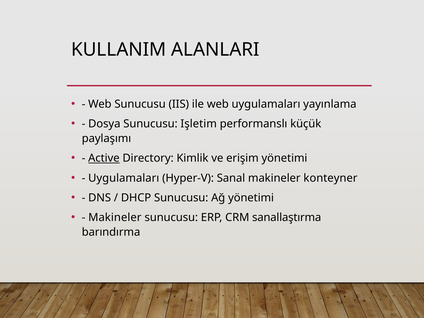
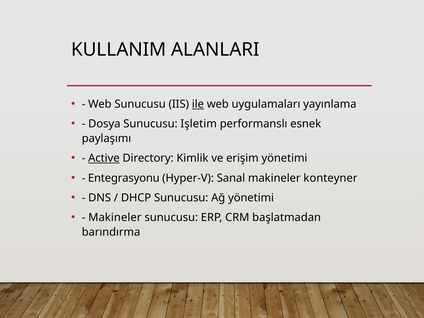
ile underline: none -> present (198, 104)
küçük: küçük -> esnek (306, 124)
Uygulamaları: Uygulamaları -> Entegrasyonu (124, 178)
sanallaştırma: sanallaştırma -> başlatmadan (287, 218)
